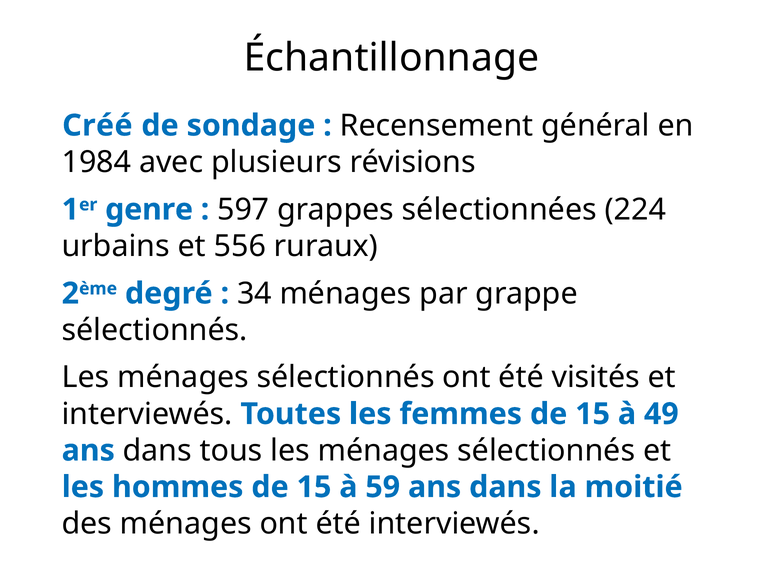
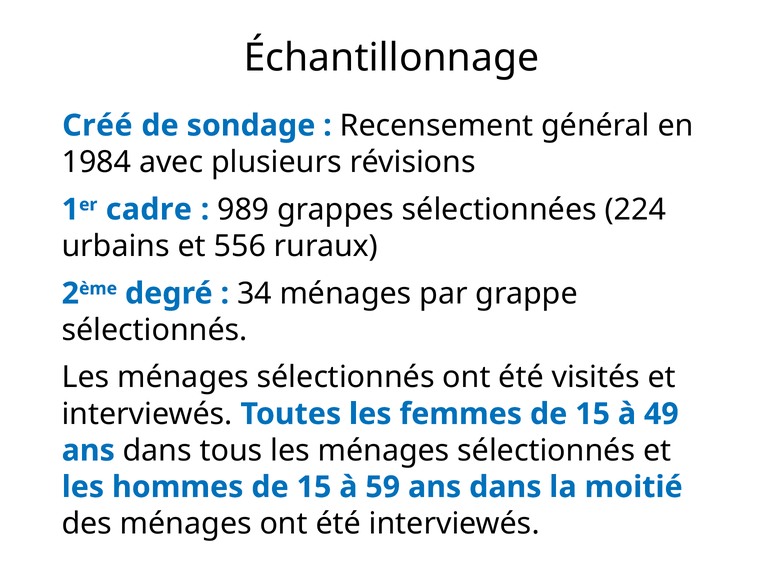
genre: genre -> cadre (149, 210)
597: 597 -> 989 (243, 210)
